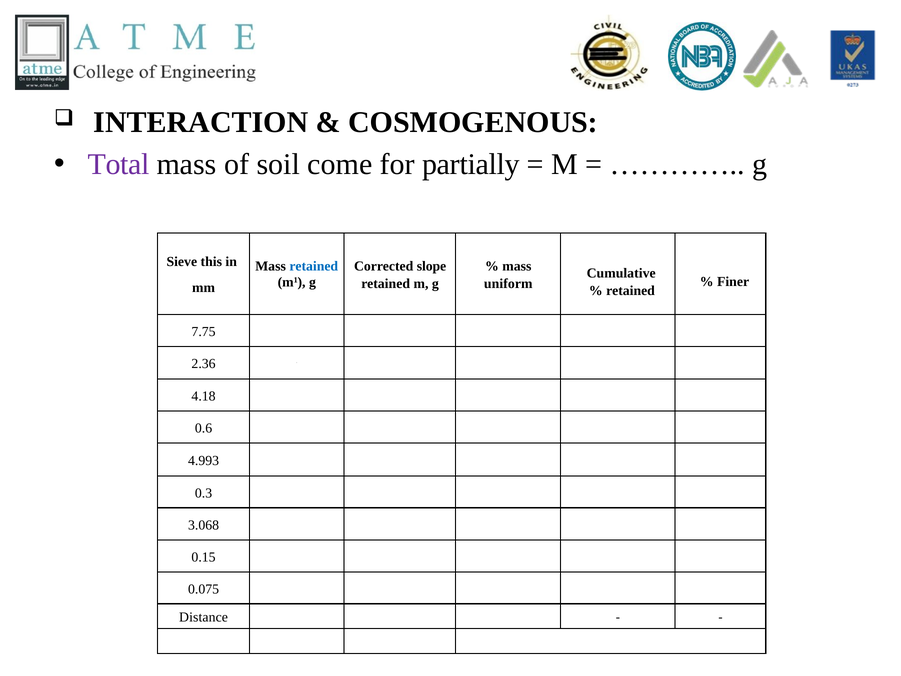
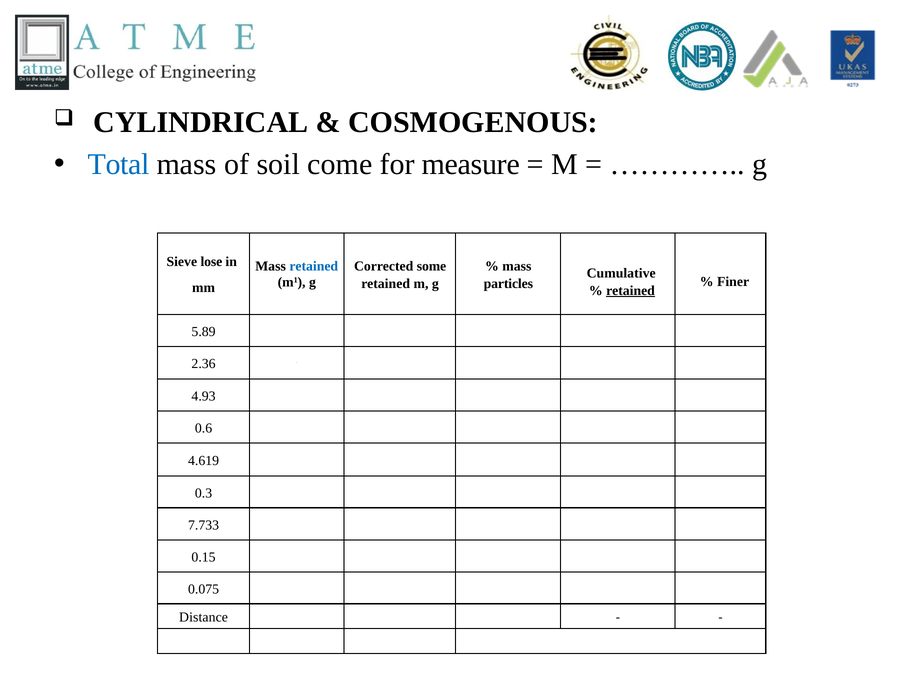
INTERACTION: INTERACTION -> CYLINDRICAL (201, 122)
Total colour: purple -> blue (119, 164)
partially: partially -> measure (471, 164)
this: this -> lose (211, 262)
slope: slope -> some (432, 266)
uniform: uniform -> particles (508, 284)
retained underline: none -> present (631, 291)
7.75: 7.75 -> 5.89 (204, 332)
4.18: 4.18 -> 4.93 (204, 396)
4.993: 4.993 -> 4.619 (204, 460)
3.068: 3.068 -> 7.733 (204, 525)
